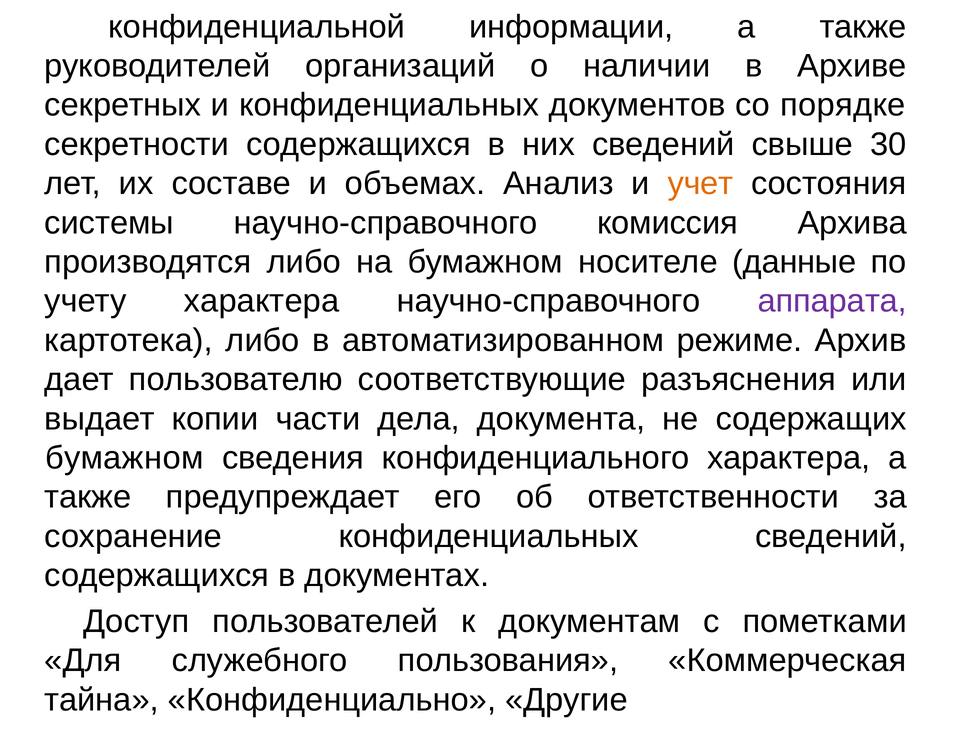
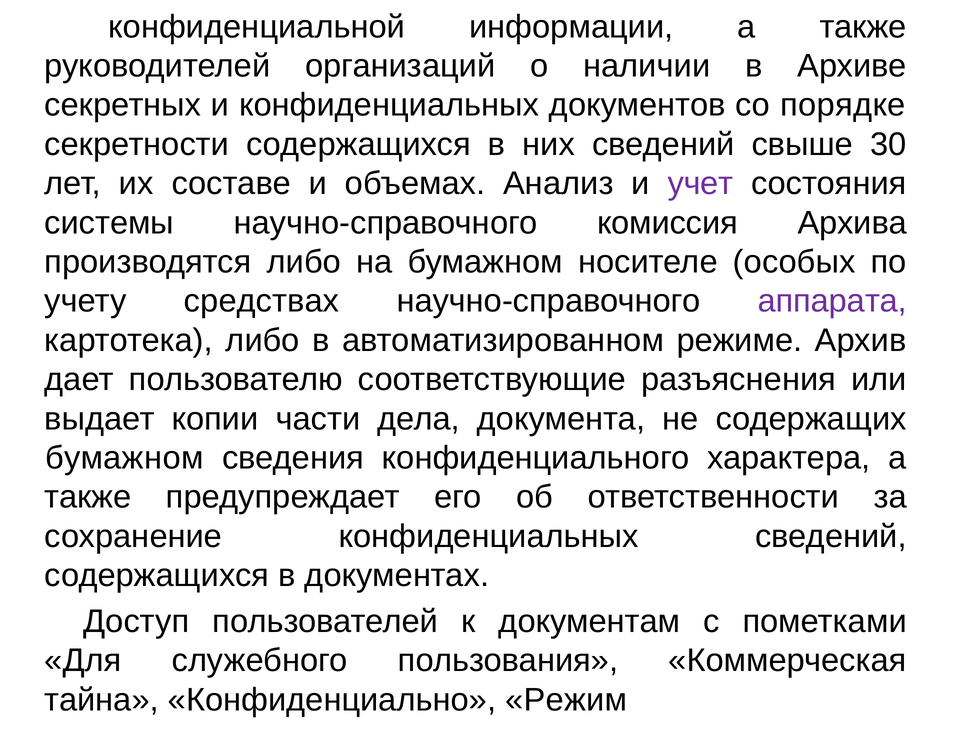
учет colour: orange -> purple (700, 184)
данные: данные -> особых (794, 262)
учету характера: характера -> средствах (262, 301)
Другие: Другие -> Режим (566, 700)
